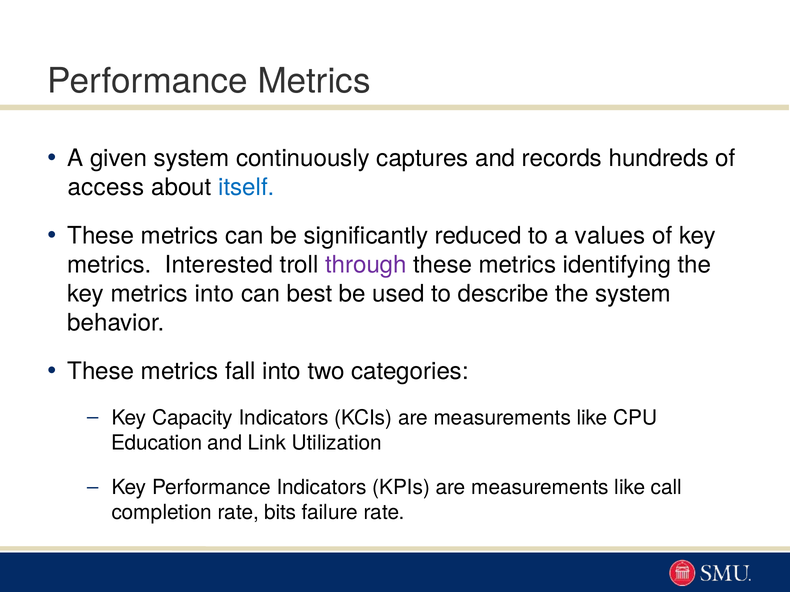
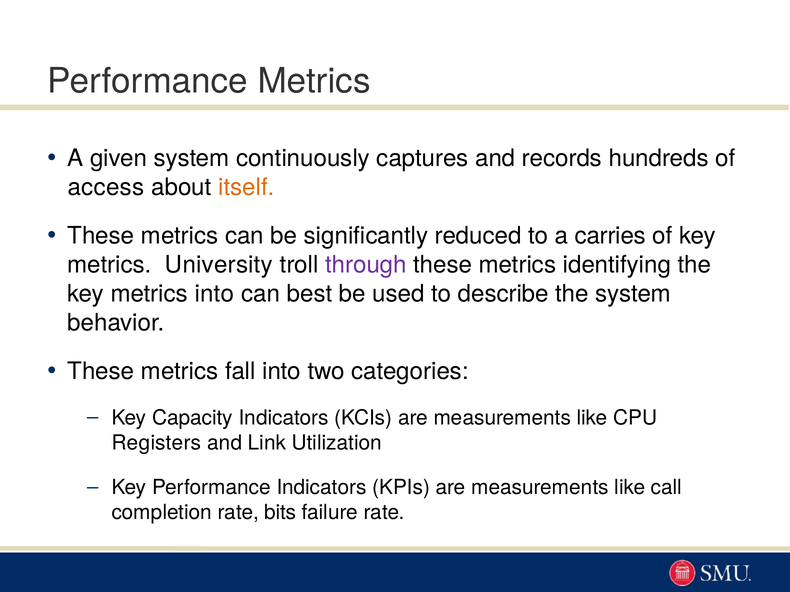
itself colour: blue -> orange (246, 187)
values: values -> carries (610, 236)
Interested: Interested -> University (219, 265)
Education: Education -> Registers (157, 443)
